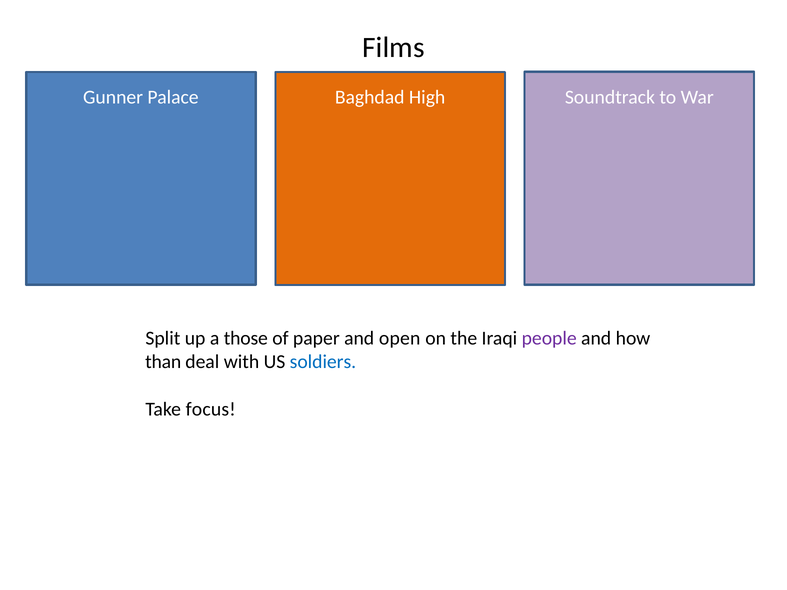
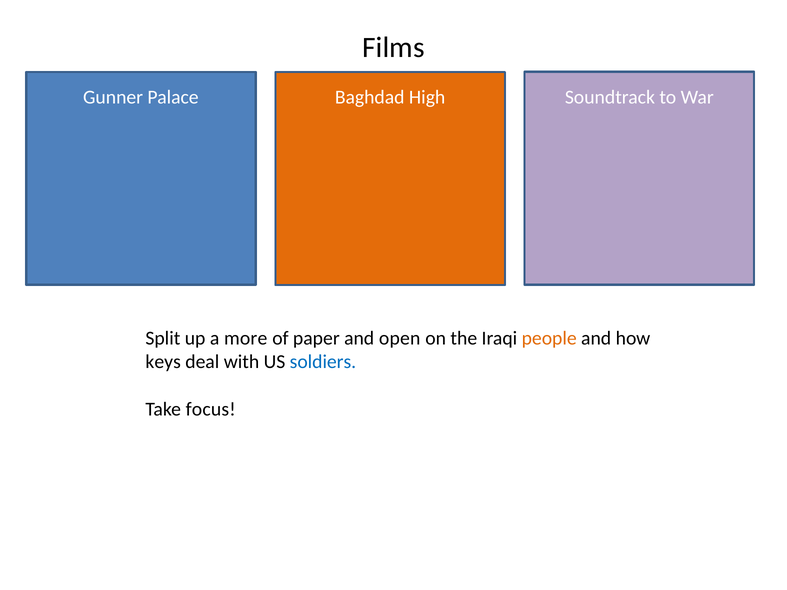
those: those -> more (246, 338)
people colour: purple -> orange (549, 338)
than: than -> keys (163, 362)
